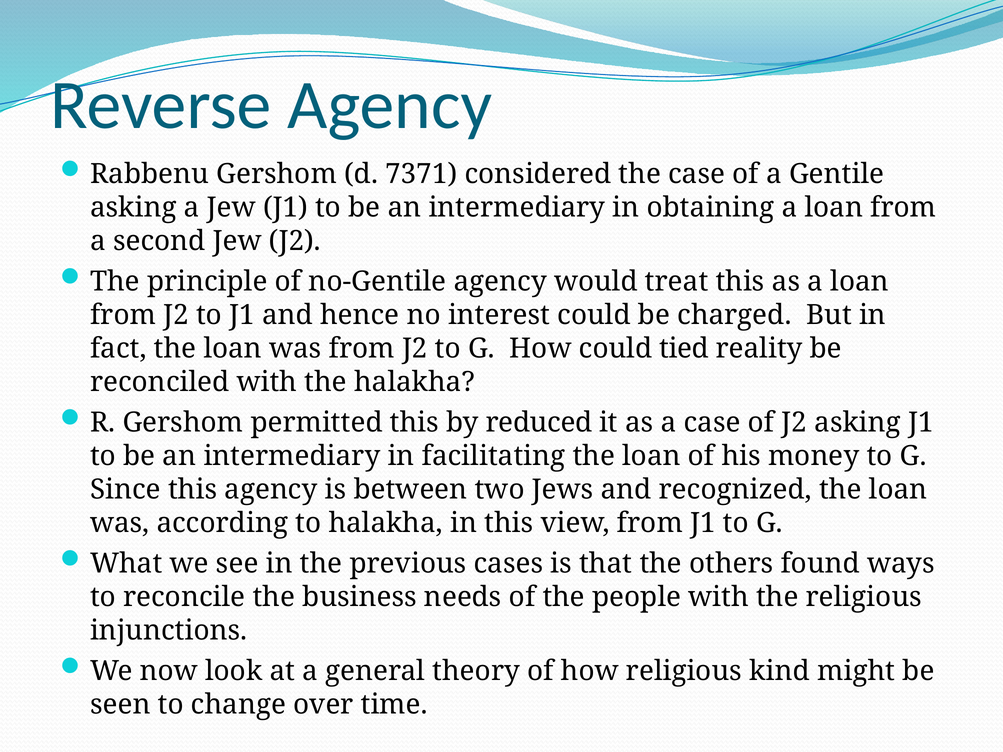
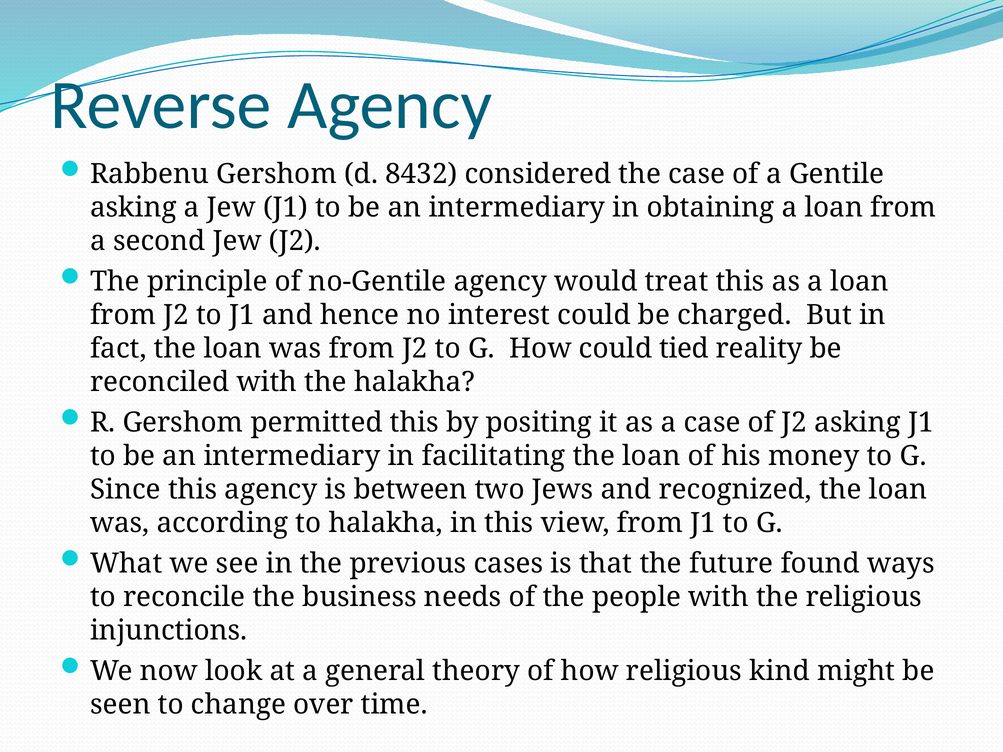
7371: 7371 -> 8432 (421, 174)
reduced: reduced -> positing (539, 423)
others: others -> future (731, 564)
